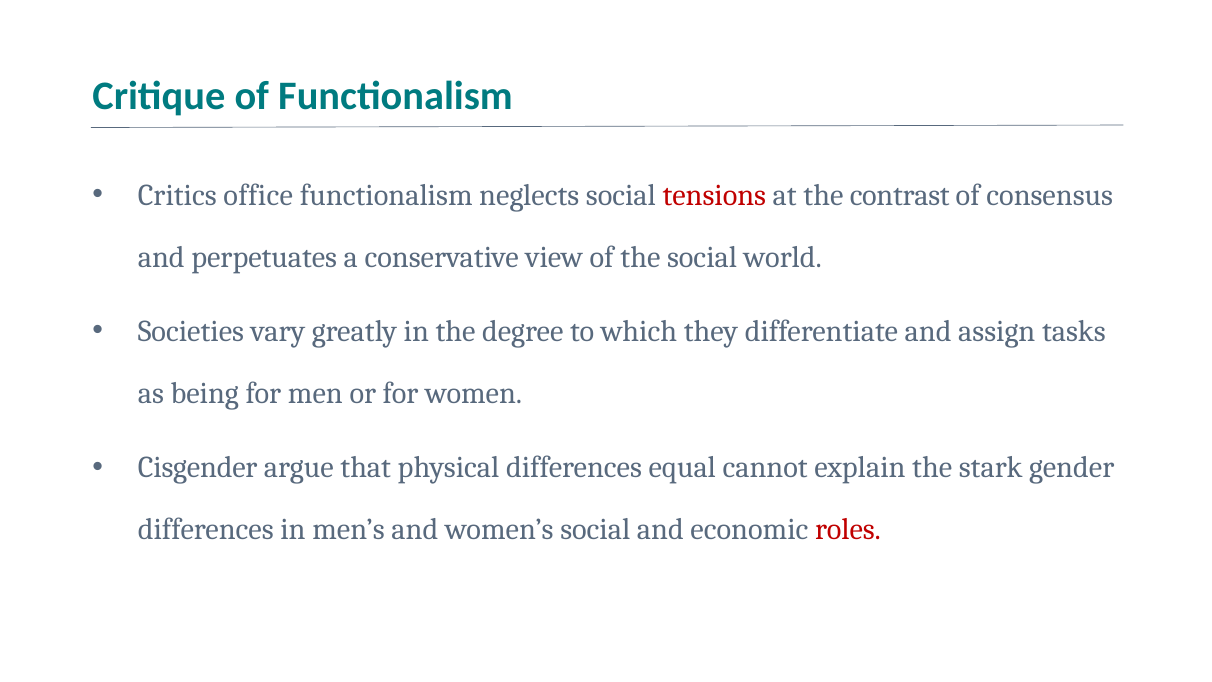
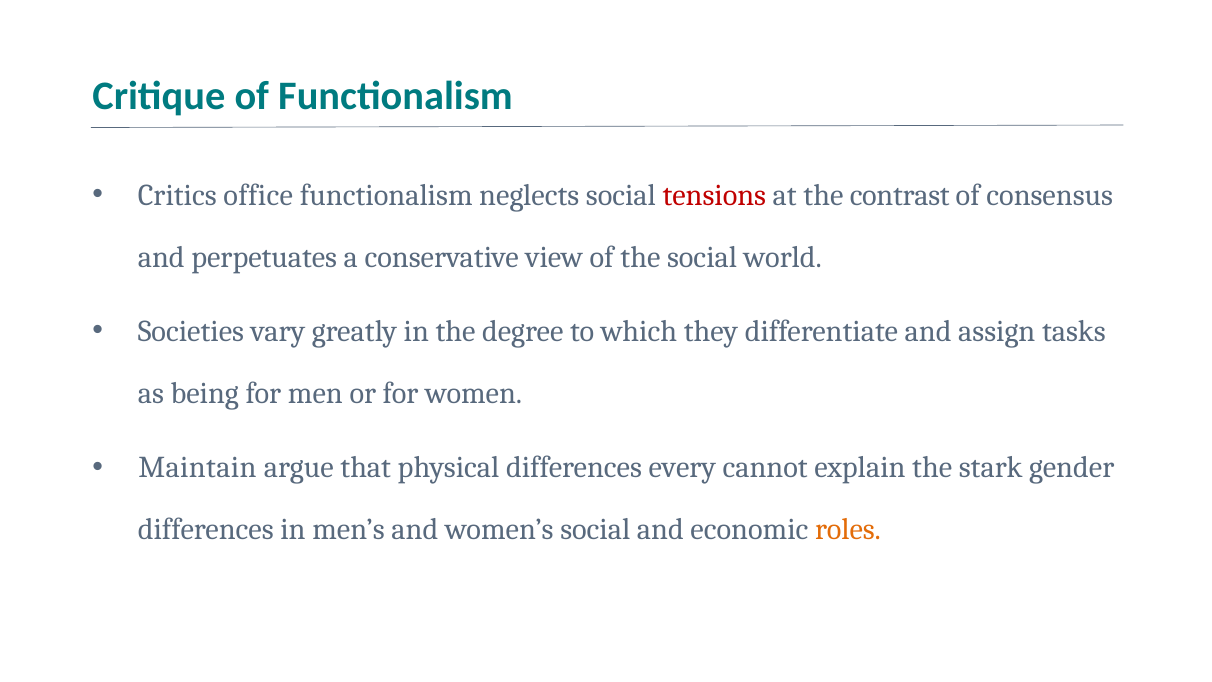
Cisgender: Cisgender -> Maintain (197, 468)
equal: equal -> every (682, 468)
roles colour: red -> orange (848, 529)
